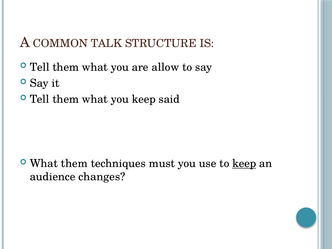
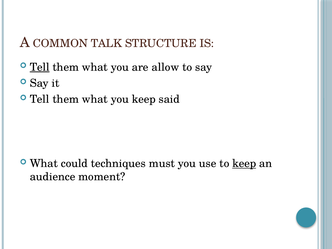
Tell underline: none -> present (40, 67)
What them: them -> could (74, 163)
changes: changes -> moment (102, 177)
